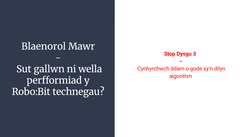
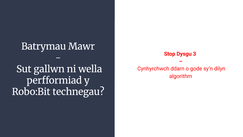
Blaenorol: Blaenorol -> Batrymau (44, 46)
